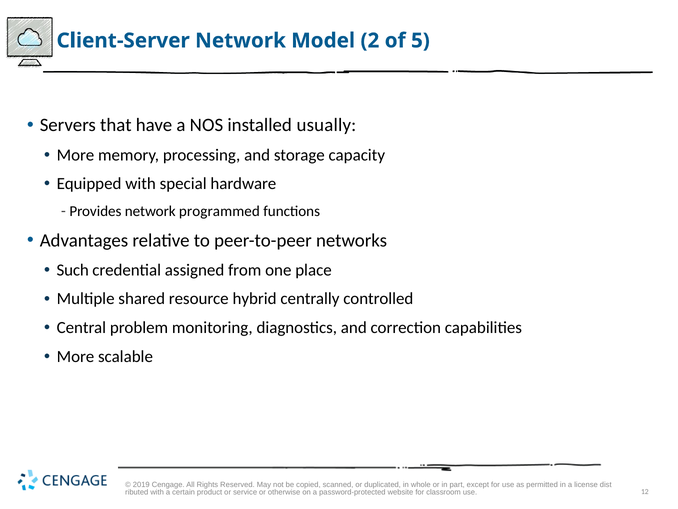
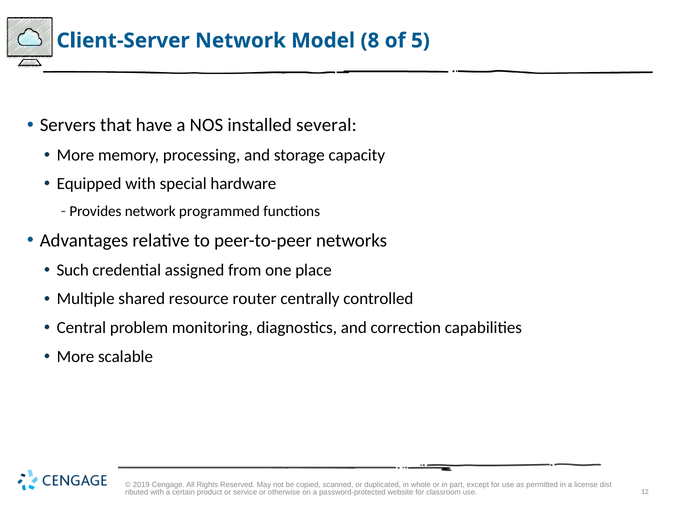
2: 2 -> 8 (370, 41)
usually: usually -> several (326, 125)
hybrid: hybrid -> router (255, 299)
